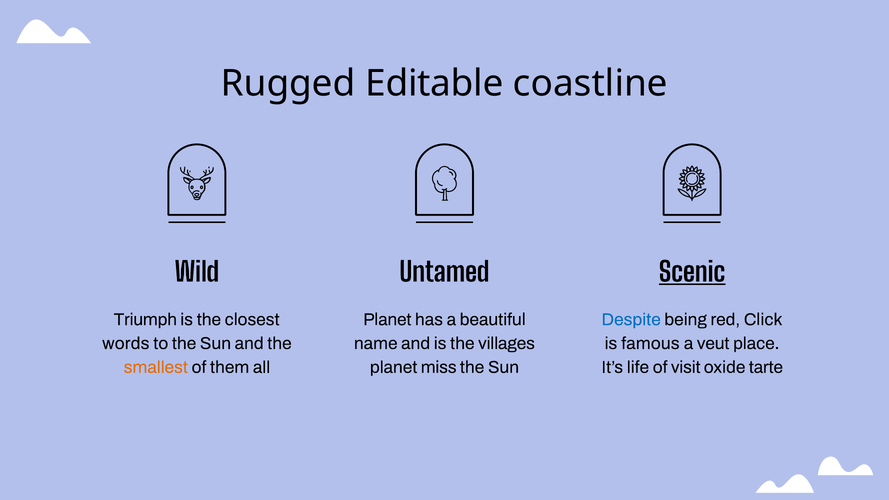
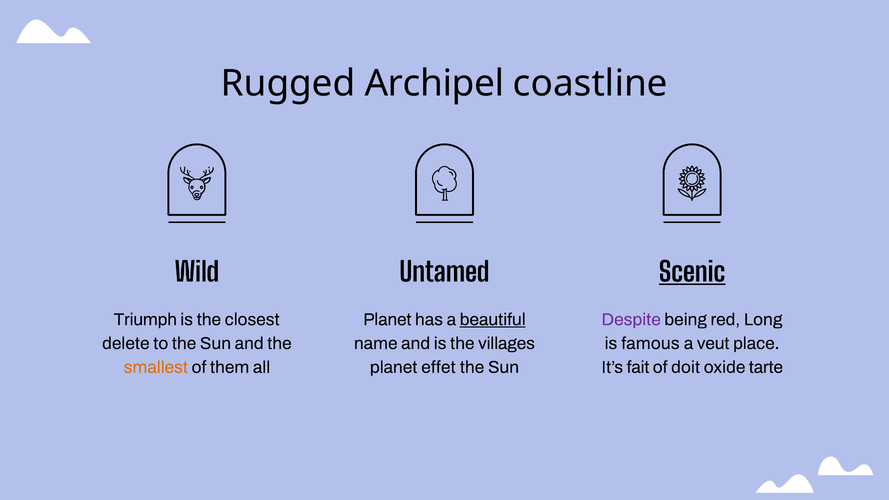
Editable: Editable -> Archipel (434, 84)
beautiful underline: none -> present (493, 320)
Despite colour: blue -> purple (631, 320)
Click: Click -> Long (763, 320)
words: words -> delete (126, 343)
miss: miss -> effet (438, 367)
life: life -> fait (638, 367)
visit: visit -> doit (686, 367)
